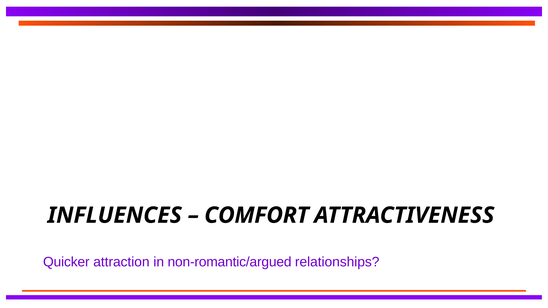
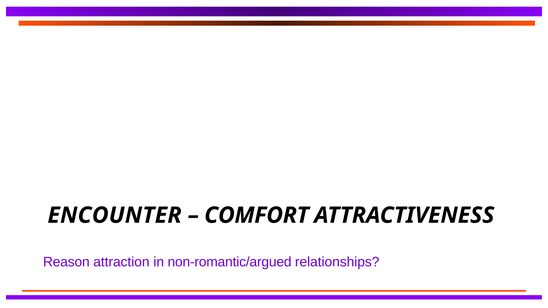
INFLUENCES: INFLUENCES -> ENCOUNTER (115, 215)
Quicker: Quicker -> Reason (66, 262)
